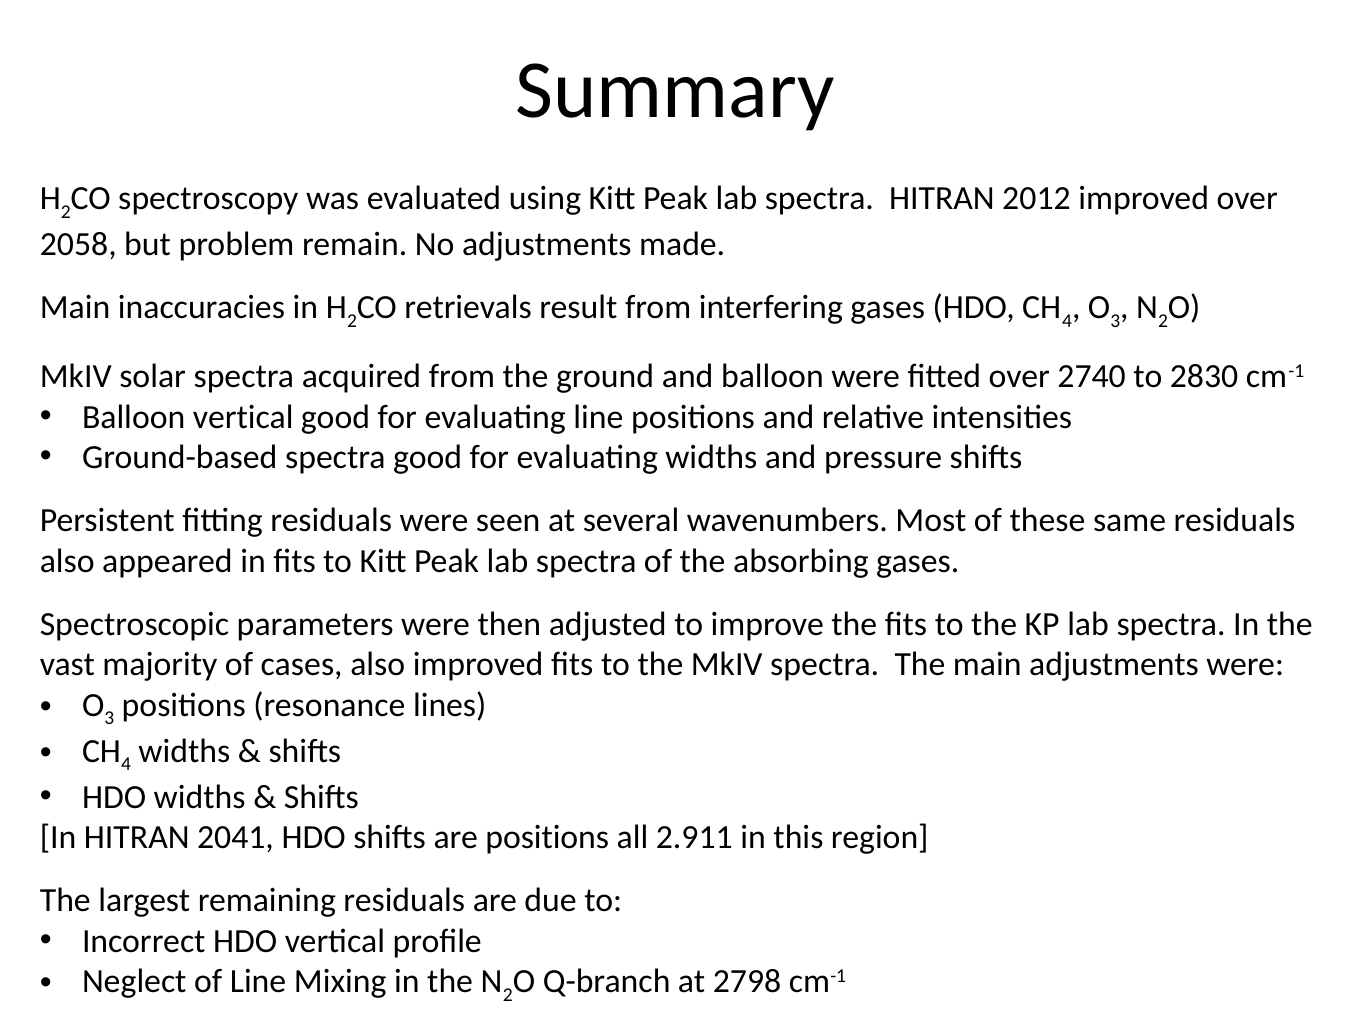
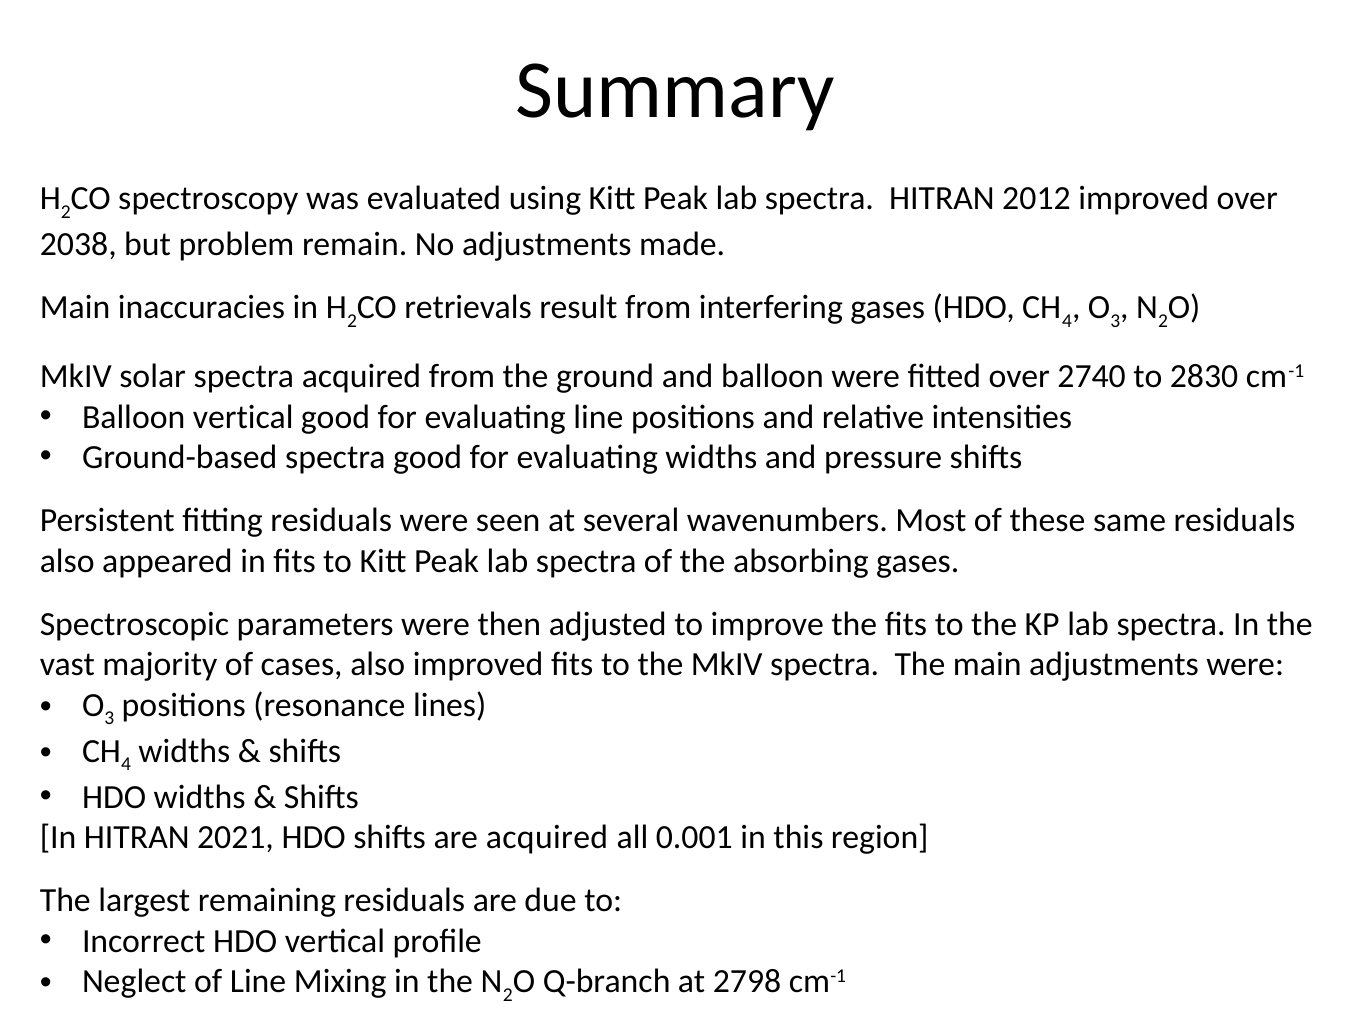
2058: 2058 -> 2038 (78, 245)
2041: 2041 -> 2021 (235, 838)
are positions: positions -> acquired (547, 838)
2.911: 2.911 -> 0.001 (694, 838)
